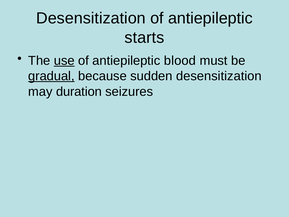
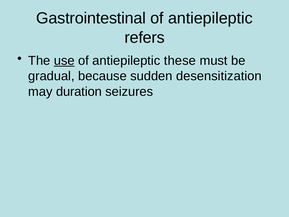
Desensitization: Desensitization -> Gastrointestinal (91, 18)
starts: starts -> refers (145, 37)
blood: blood -> these (180, 61)
gradual underline: present -> none (51, 76)
